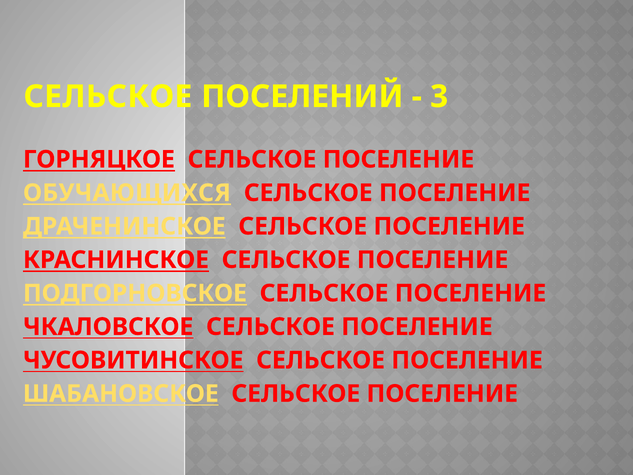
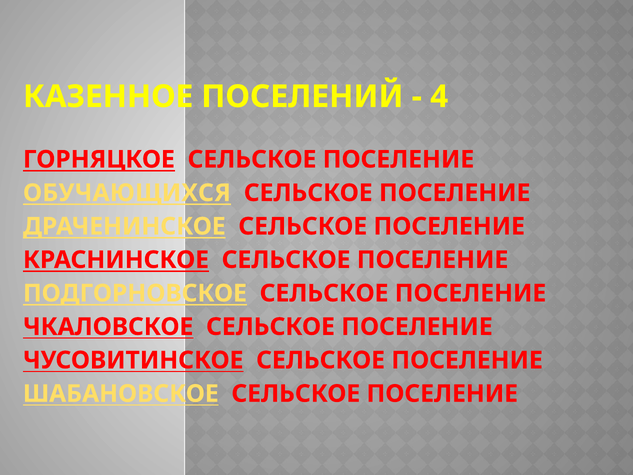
СЕЛЬСКОЕ: СЕЛЬСКОЕ -> КАЗЕННОЕ (108, 97)
3: 3 -> 4 (439, 97)
